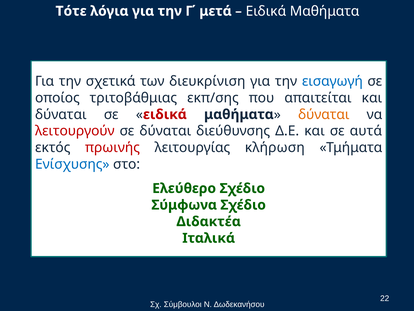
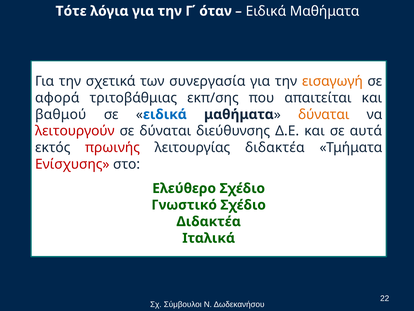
μετά: μετά -> όταν (216, 11)
διευκρίνιση: διευκρίνιση -> συνεργασία (207, 81)
εισαγωγή colour: blue -> orange (332, 81)
οποίος: οποίος -> αφορά (57, 98)
δύναται: δύναται -> βαθμού (61, 114)
ειδικά colour: red -> blue (165, 114)
λειτουργίας κλήρωση: κλήρωση -> διδακτέα (275, 147)
Ενίσχυσης colour: blue -> red (72, 164)
Σύμφωνα: Σύμφωνα -> Γνωστικό (184, 205)
